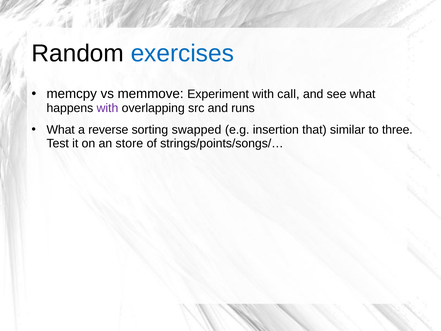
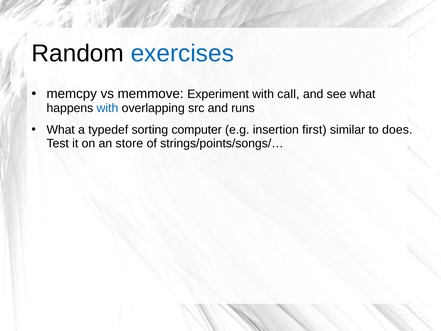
with colour: purple -> blue (107, 108)
reverse: reverse -> typedef (108, 130)
swapped: swapped -> computer (197, 130)
that: that -> first (314, 130)
three: three -> does (397, 130)
